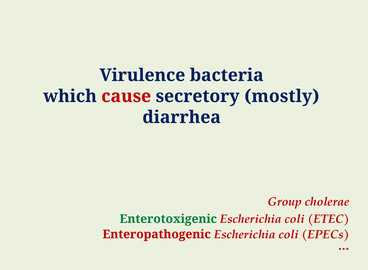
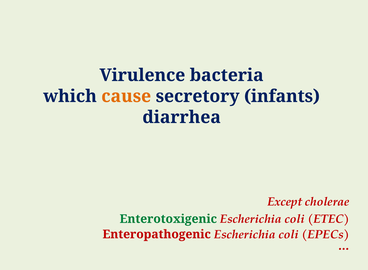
cause colour: red -> orange (126, 96)
mostly: mostly -> infants (282, 96)
Group: Group -> Except (285, 201)
